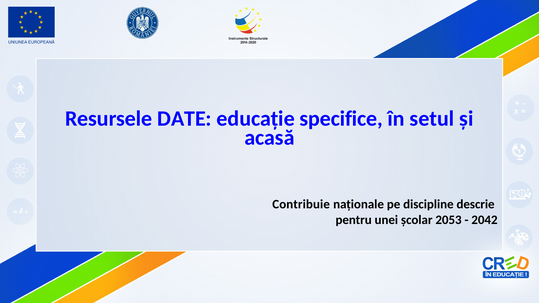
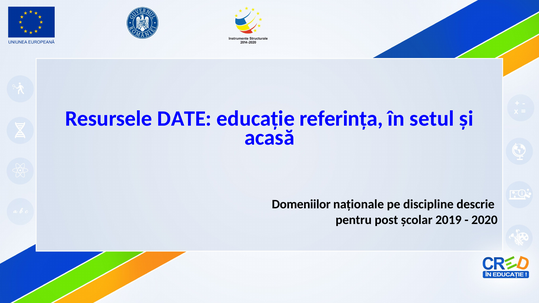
specifice: specifice -> referința (341, 119)
Contribuie: Contribuie -> Domeniilor (301, 204)
unei: unei -> post (386, 220)
2053: 2053 -> 2019 (449, 220)
2042: 2042 -> 2020 (484, 220)
